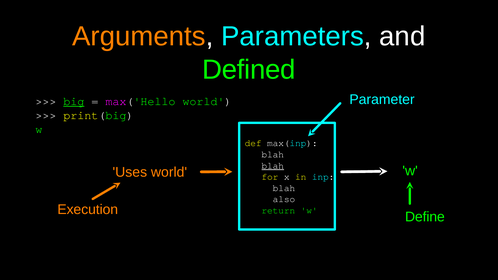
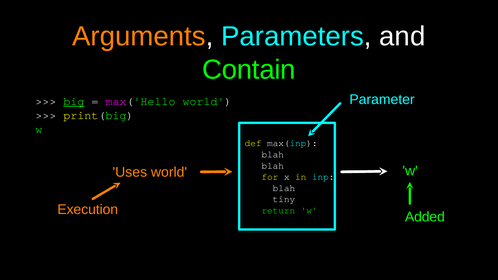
Defined: Defined -> Contain (249, 70)
blah underline: present -> none (273, 166)
also: also -> tiny (284, 199)
Define: Define -> Added (425, 217)
